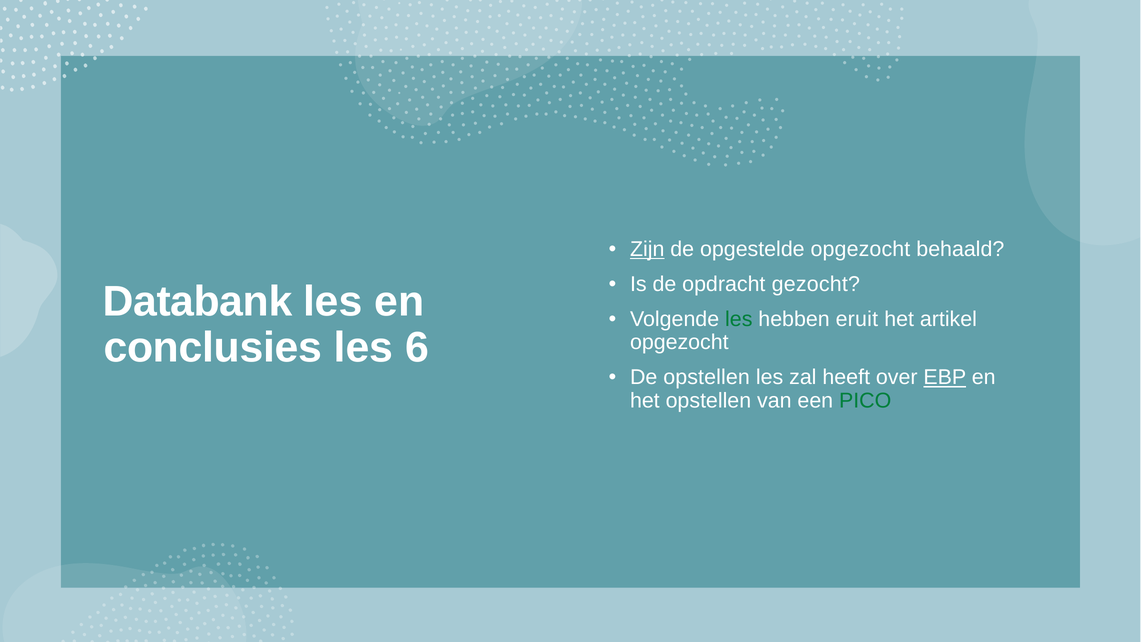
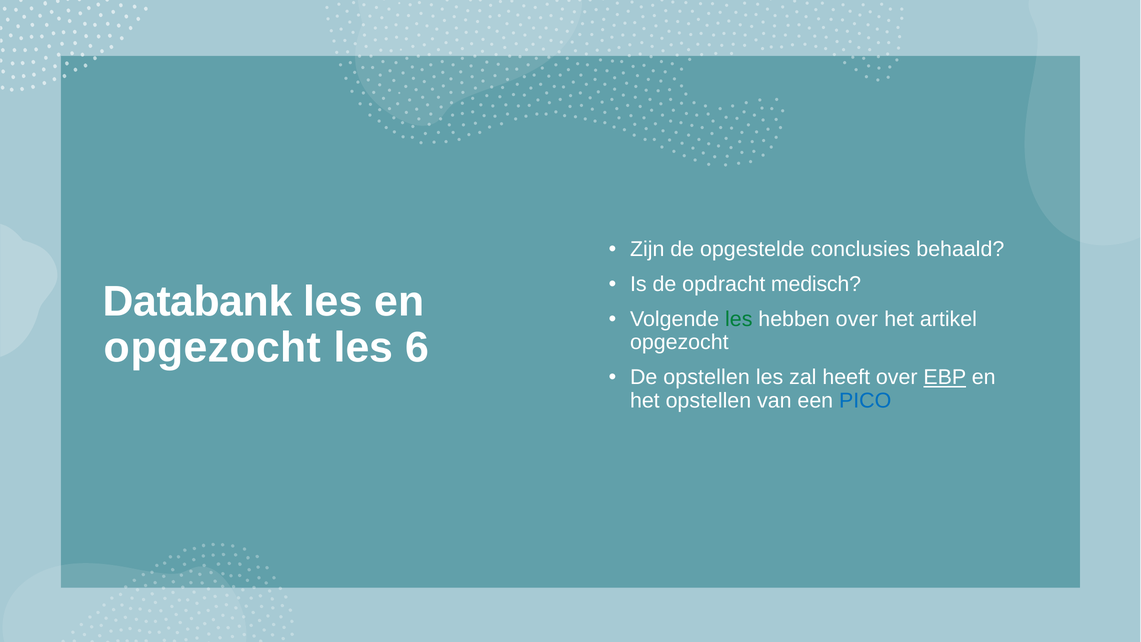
Zijn underline: present -> none (647, 249)
opgestelde opgezocht: opgezocht -> conclusies (860, 249)
gezocht: gezocht -> medisch (816, 284)
hebben eruit: eruit -> over (857, 319)
conclusies: conclusies -> opgezocht (213, 348)
PICO colour: green -> blue (865, 400)
